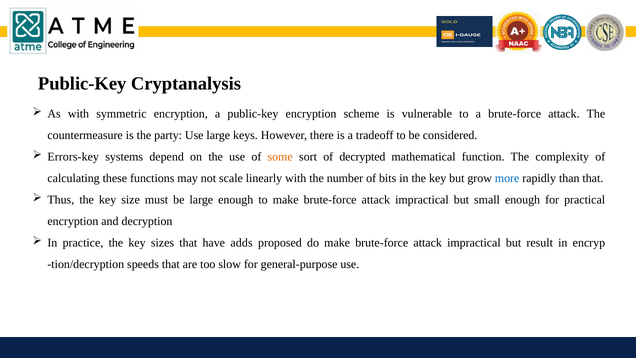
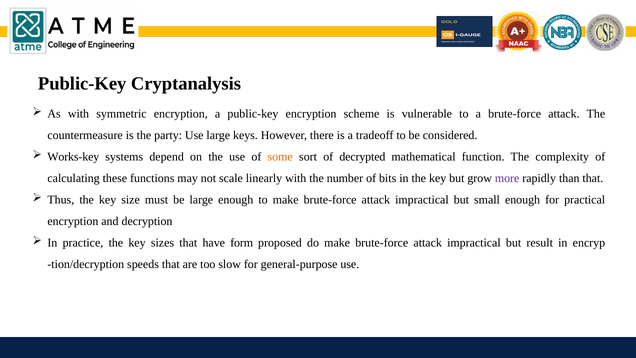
Errors-key: Errors-key -> Works-key (73, 157)
more colour: blue -> purple (507, 178)
adds: adds -> form (242, 243)
